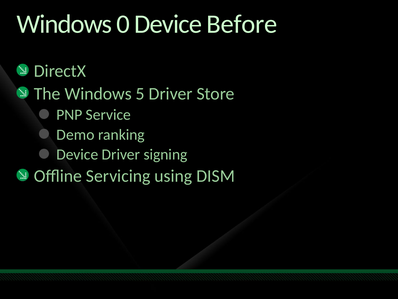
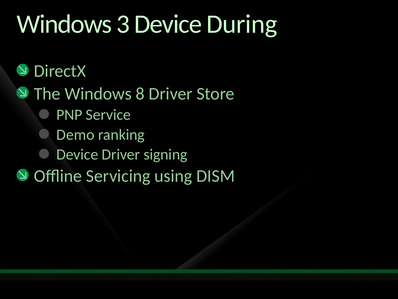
0: 0 -> 3 (123, 24)
Before: Before -> During (242, 24)
5: 5 -> 8 (140, 94)
